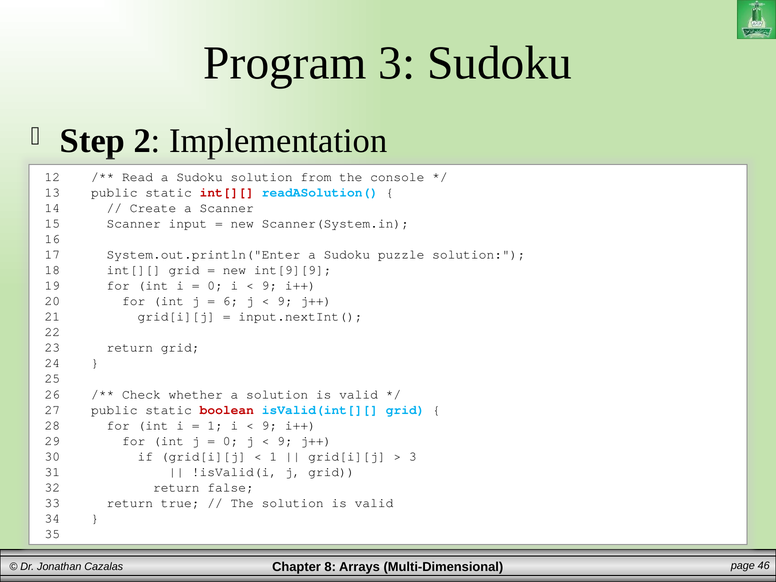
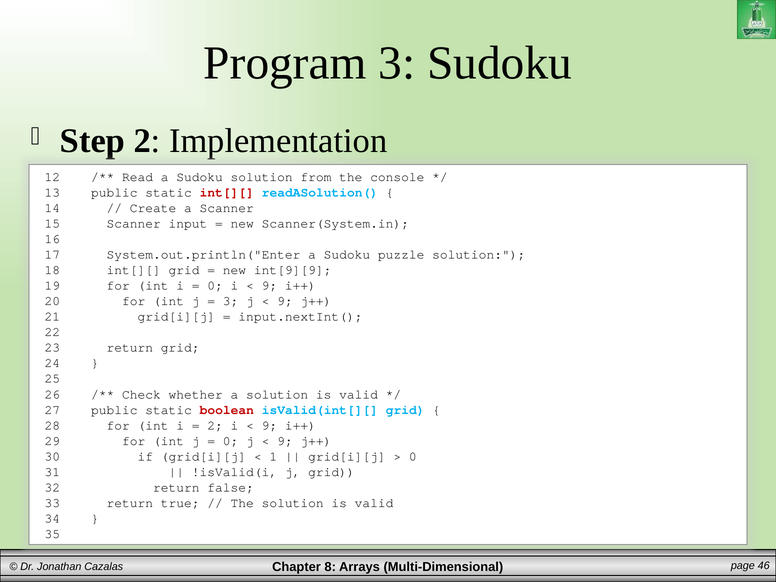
6: 6 -> 3 (231, 301)
1: 1 -> 2 (215, 425)
3: 3 -> 0 (413, 456)
